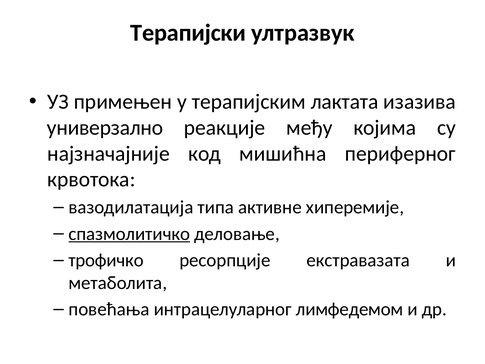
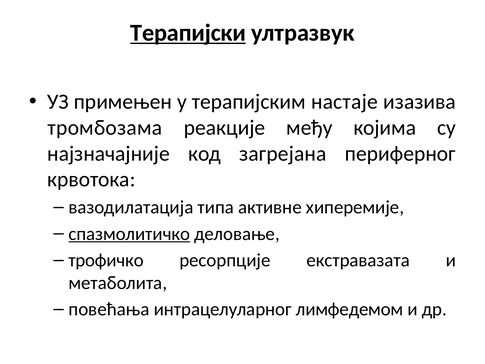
Терапијски underline: none -> present (188, 33)
лактата: лактата -> настаје (344, 102)
универзално: универзално -> тромбозама (105, 128)
мишићна: мишићна -> загрејана (283, 153)
